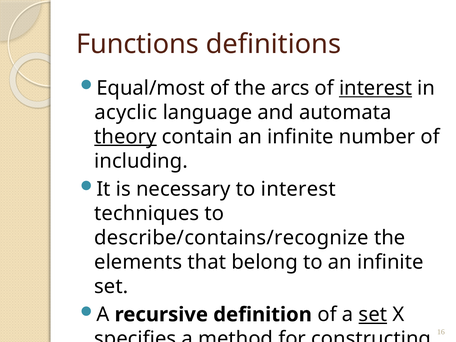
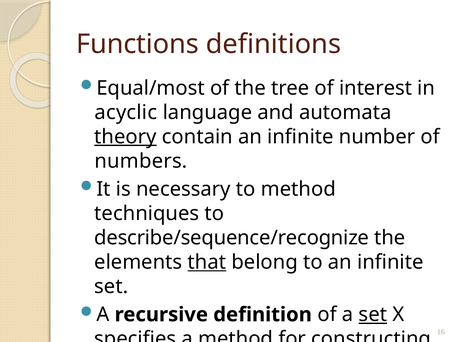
arcs: arcs -> tree (290, 88)
interest underline: present -> none (376, 88)
including: including -> numbers (141, 161)
to interest: interest -> method (298, 189)
describe/contains/recognize: describe/contains/recognize -> describe/sequence/recognize (232, 238)
that underline: none -> present (207, 262)
